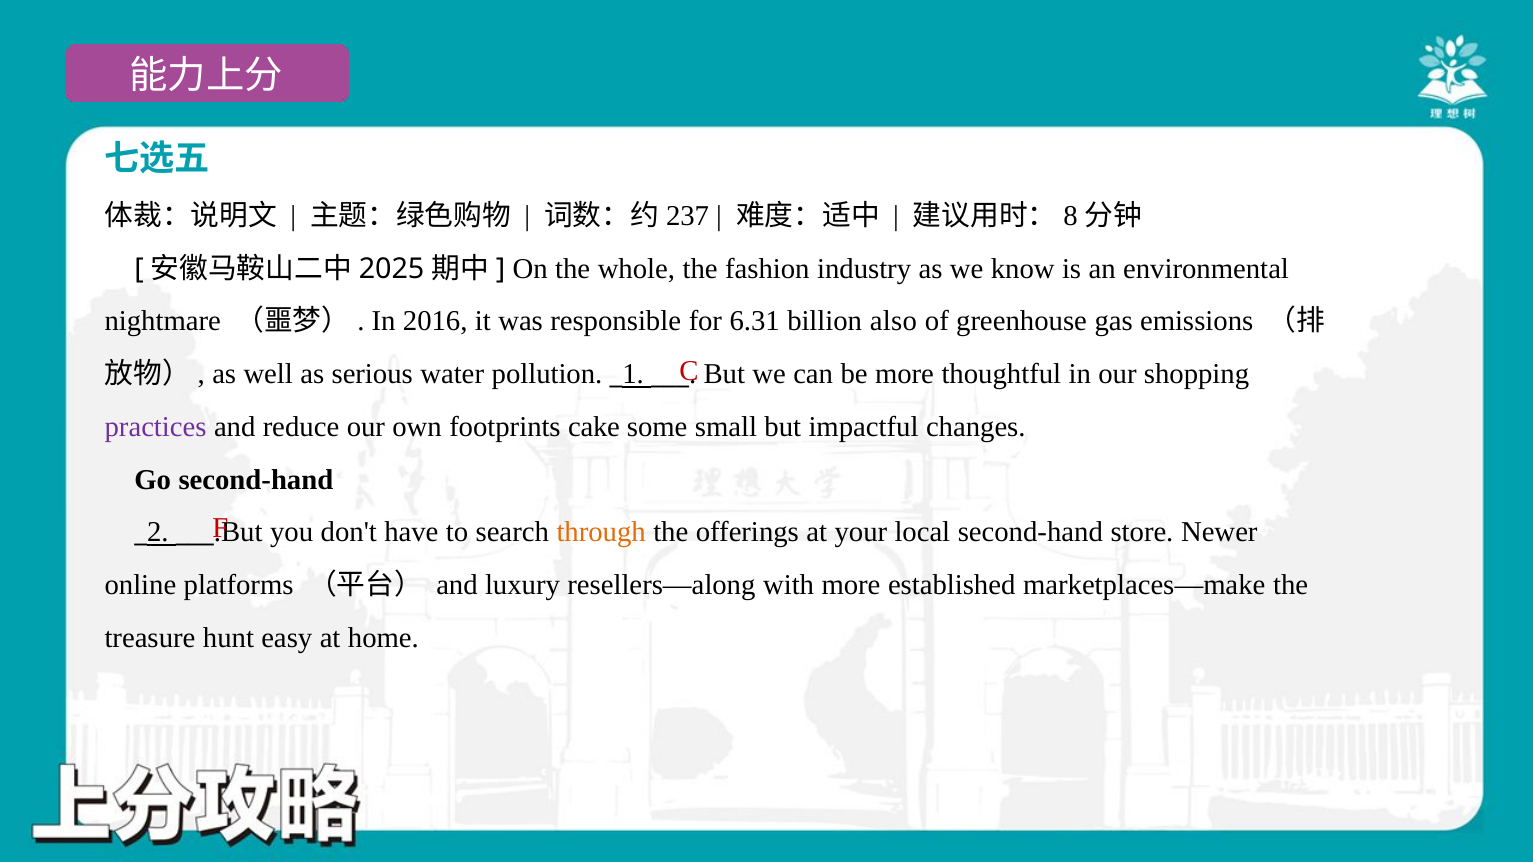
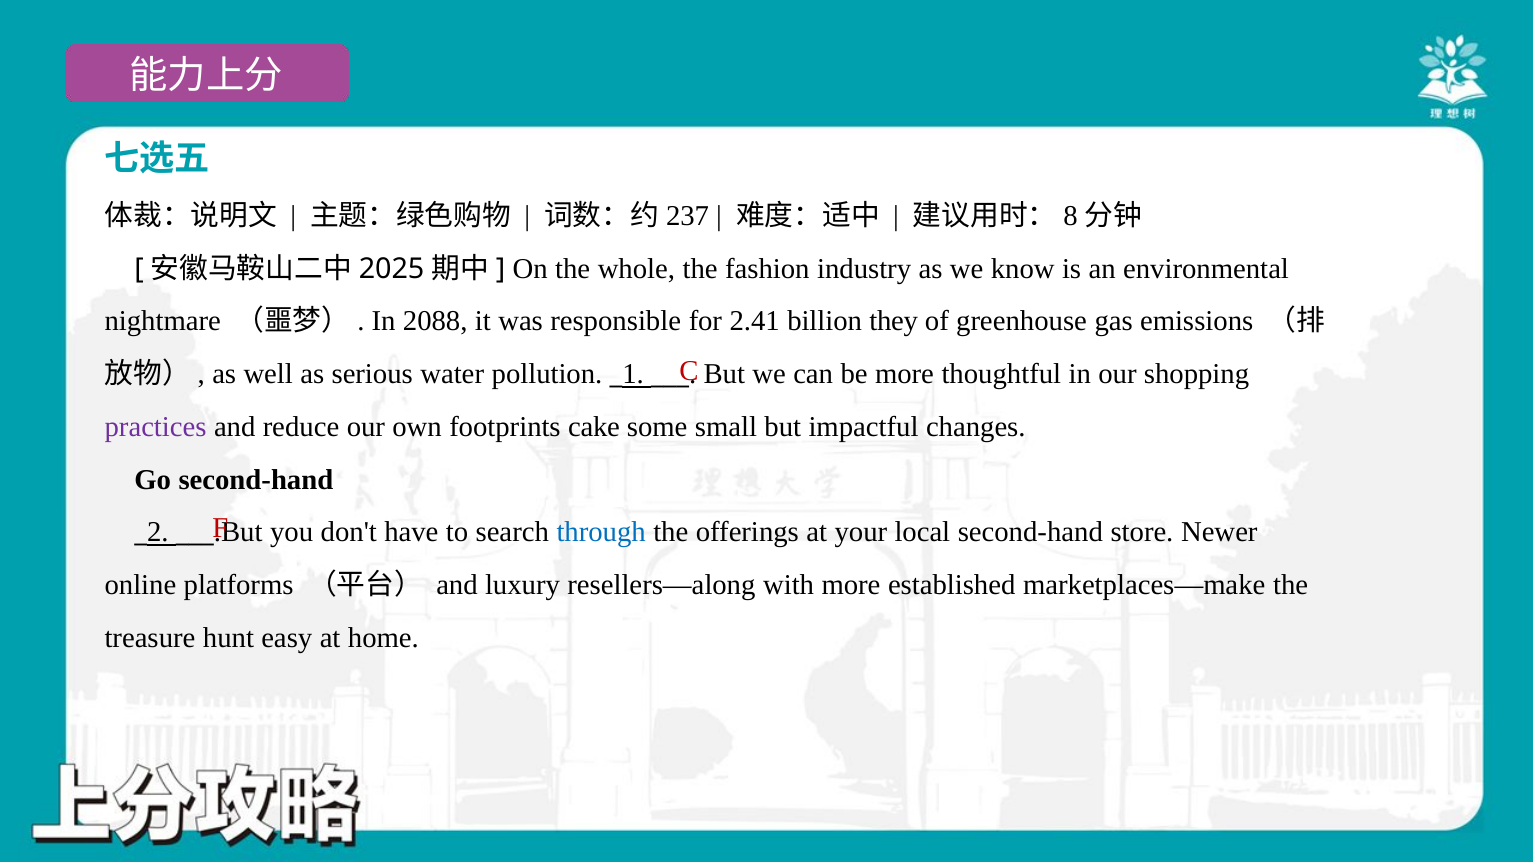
2016: 2016 -> 2088 (435, 322)
6.31: 6.31 -> 2.41 (755, 322)
also: also -> they (894, 322)
through colour: orange -> blue (601, 532)
